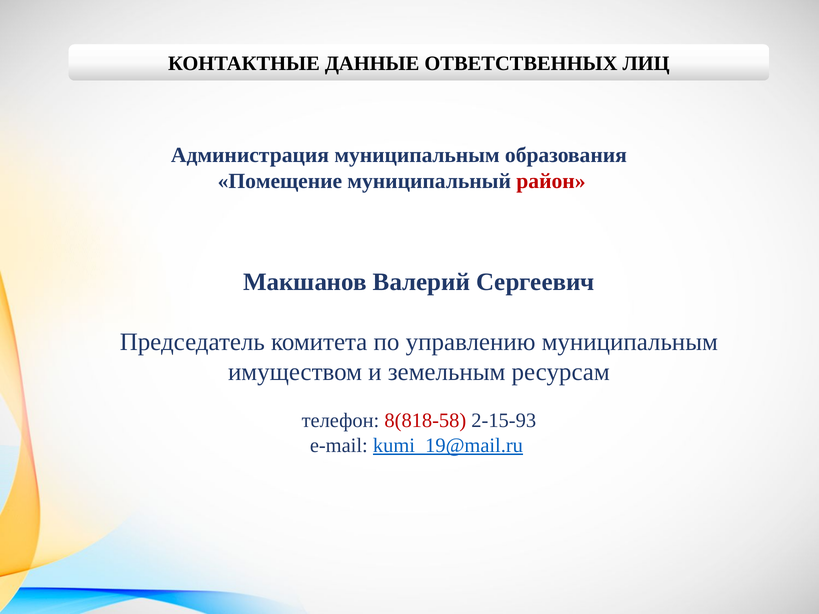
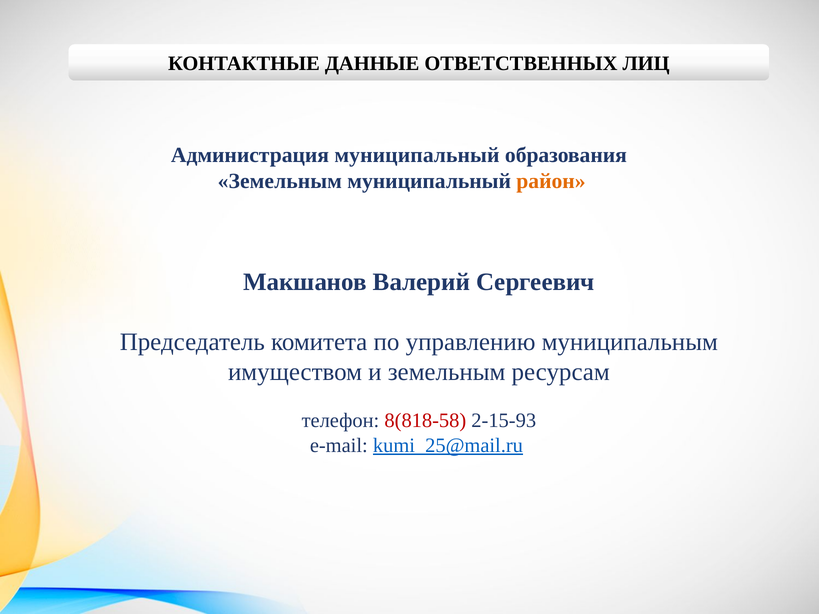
Администрация муниципальным: муниципальным -> муниципальный (417, 155)
Помещение: Помещение -> Земельным (280, 181)
район colour: red -> orange (551, 181)
kumi_19@mail.ru: kumi_19@mail.ru -> kumi_25@mail.ru (448, 445)
